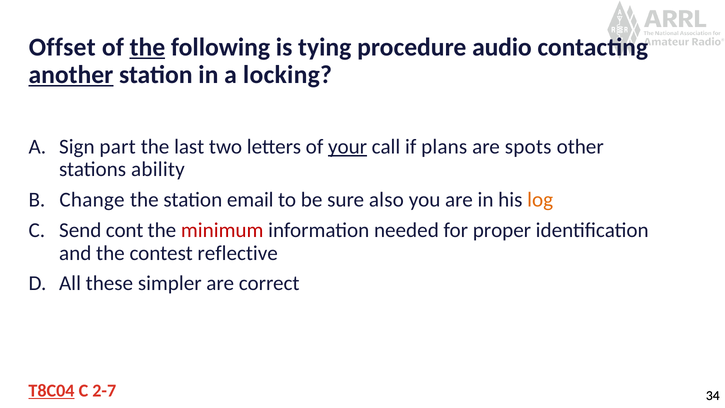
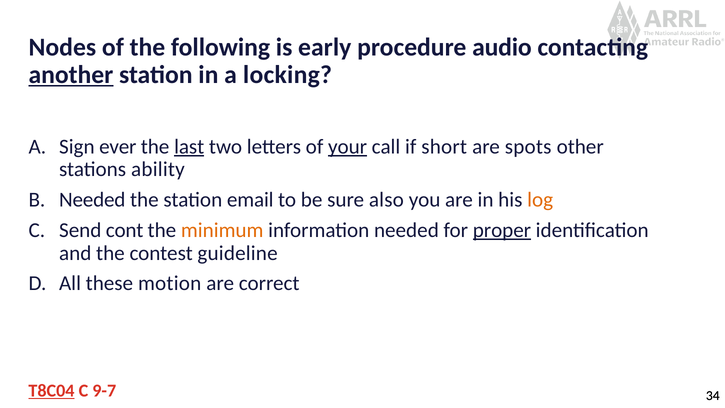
Offset: Offset -> Nodes (62, 47)
the underline: present -> none (147, 47)
tying: tying -> early (325, 47)
part: part -> ever (118, 146)
last underline: none -> present (189, 146)
plans: plans -> short (444, 146)
Change: Change -> Needed (92, 200)
minimum colour: red -> orange (222, 230)
proper underline: none -> present (502, 230)
reflective: reflective -> guideline (238, 253)
simpler: simpler -> motion (170, 283)
2-7: 2-7 -> 9-7 (104, 390)
